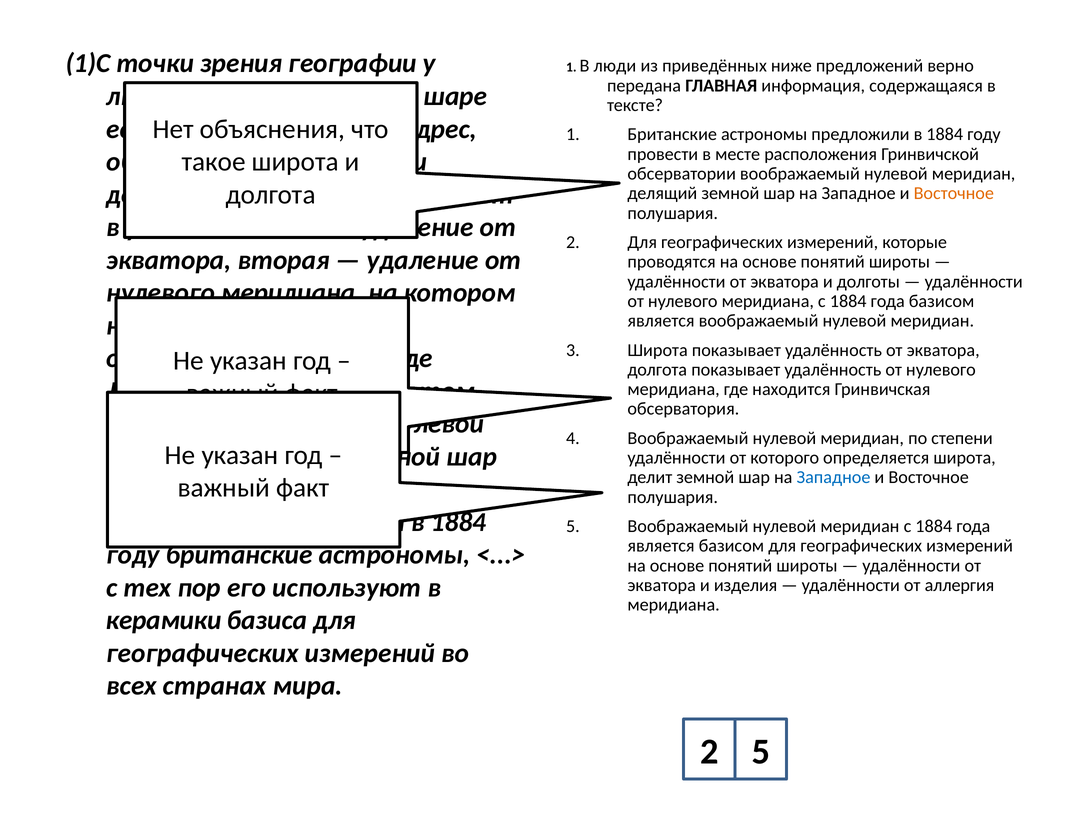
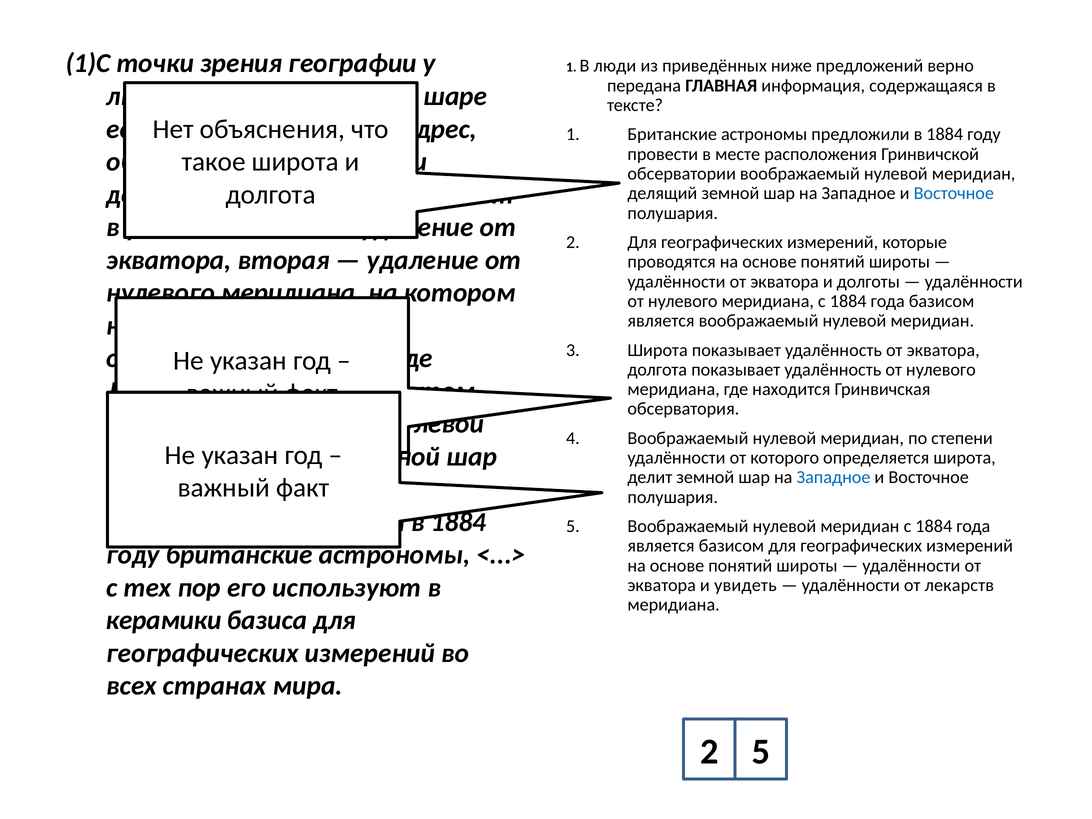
Восточное colour: orange -> blue (954, 193)
изделия: изделия -> увидеть (745, 585)
аллергия: аллергия -> лекарств (959, 585)
